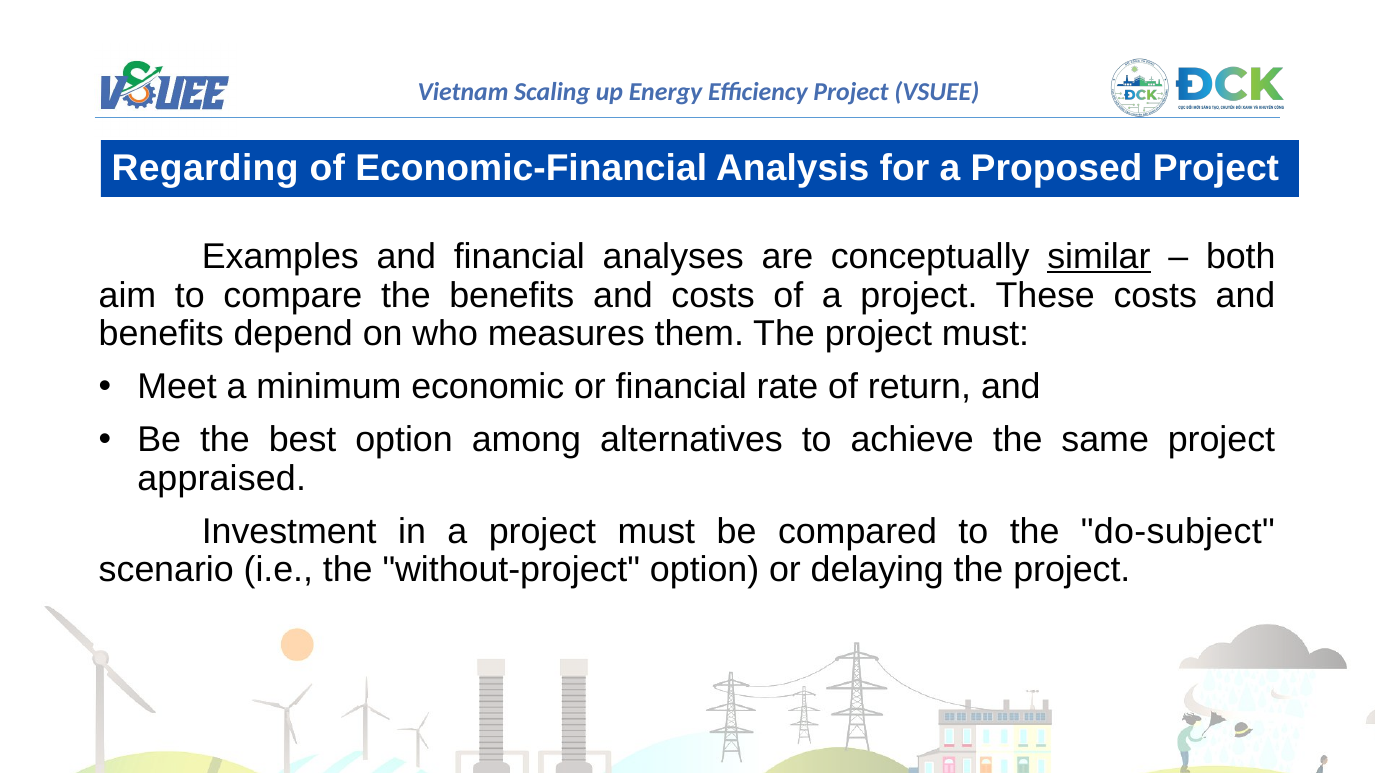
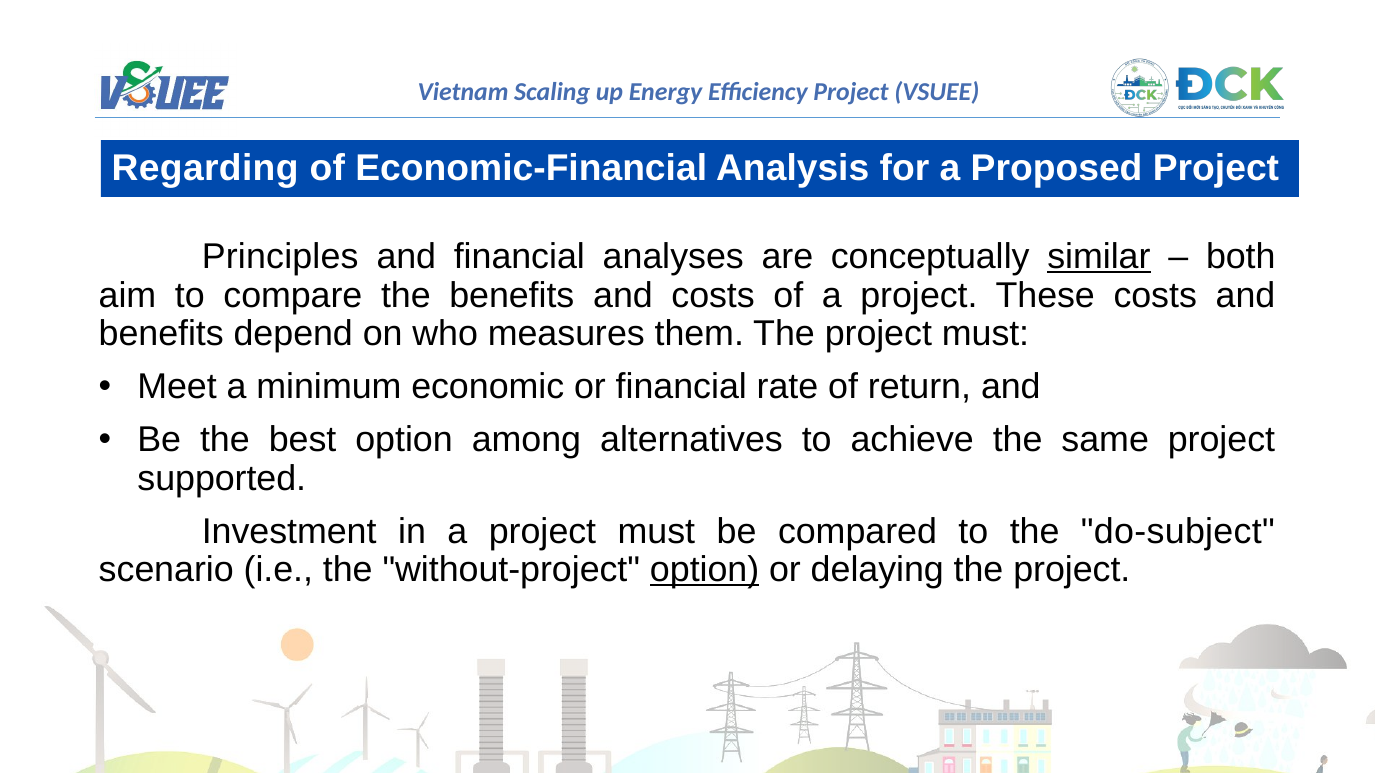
Examples: Examples -> Principles (280, 257)
appraised: appraised -> supported (222, 479)
option underline: none -> present (705, 570)
